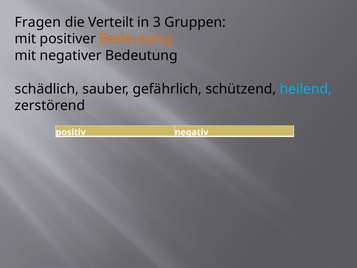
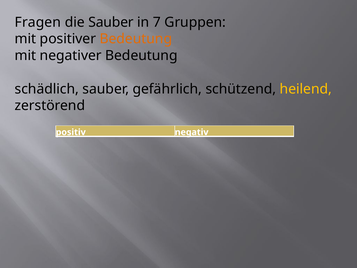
die Verteilt: Verteilt -> Sauber (111, 22)
3: 3 -> 7 (157, 22)
heilend colour: light blue -> yellow (306, 89)
